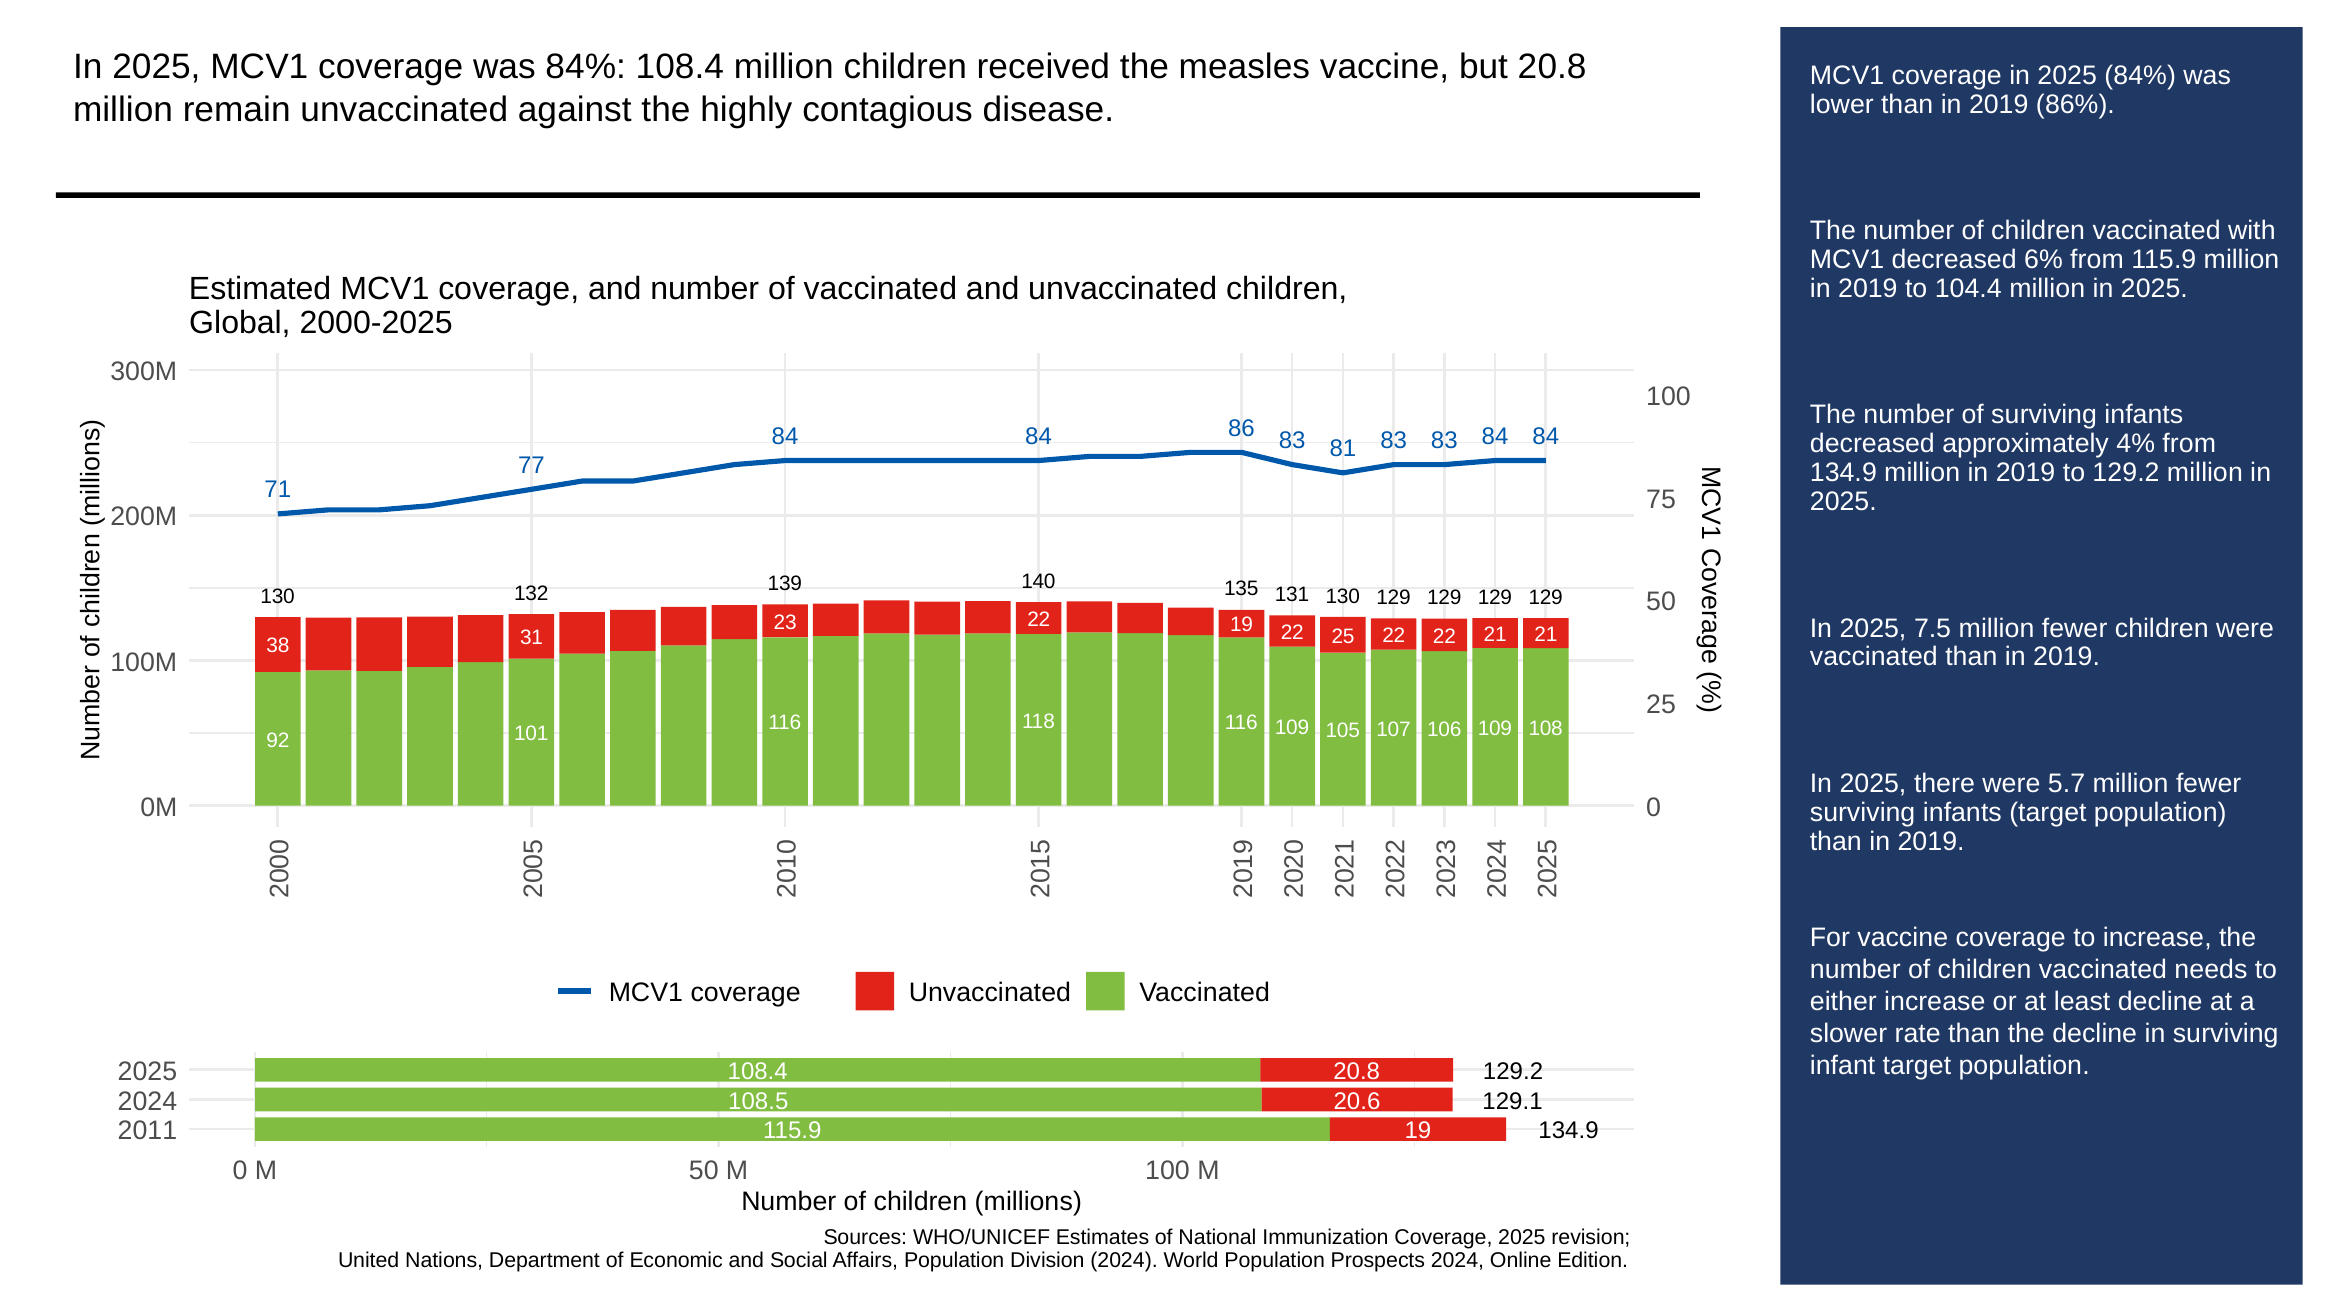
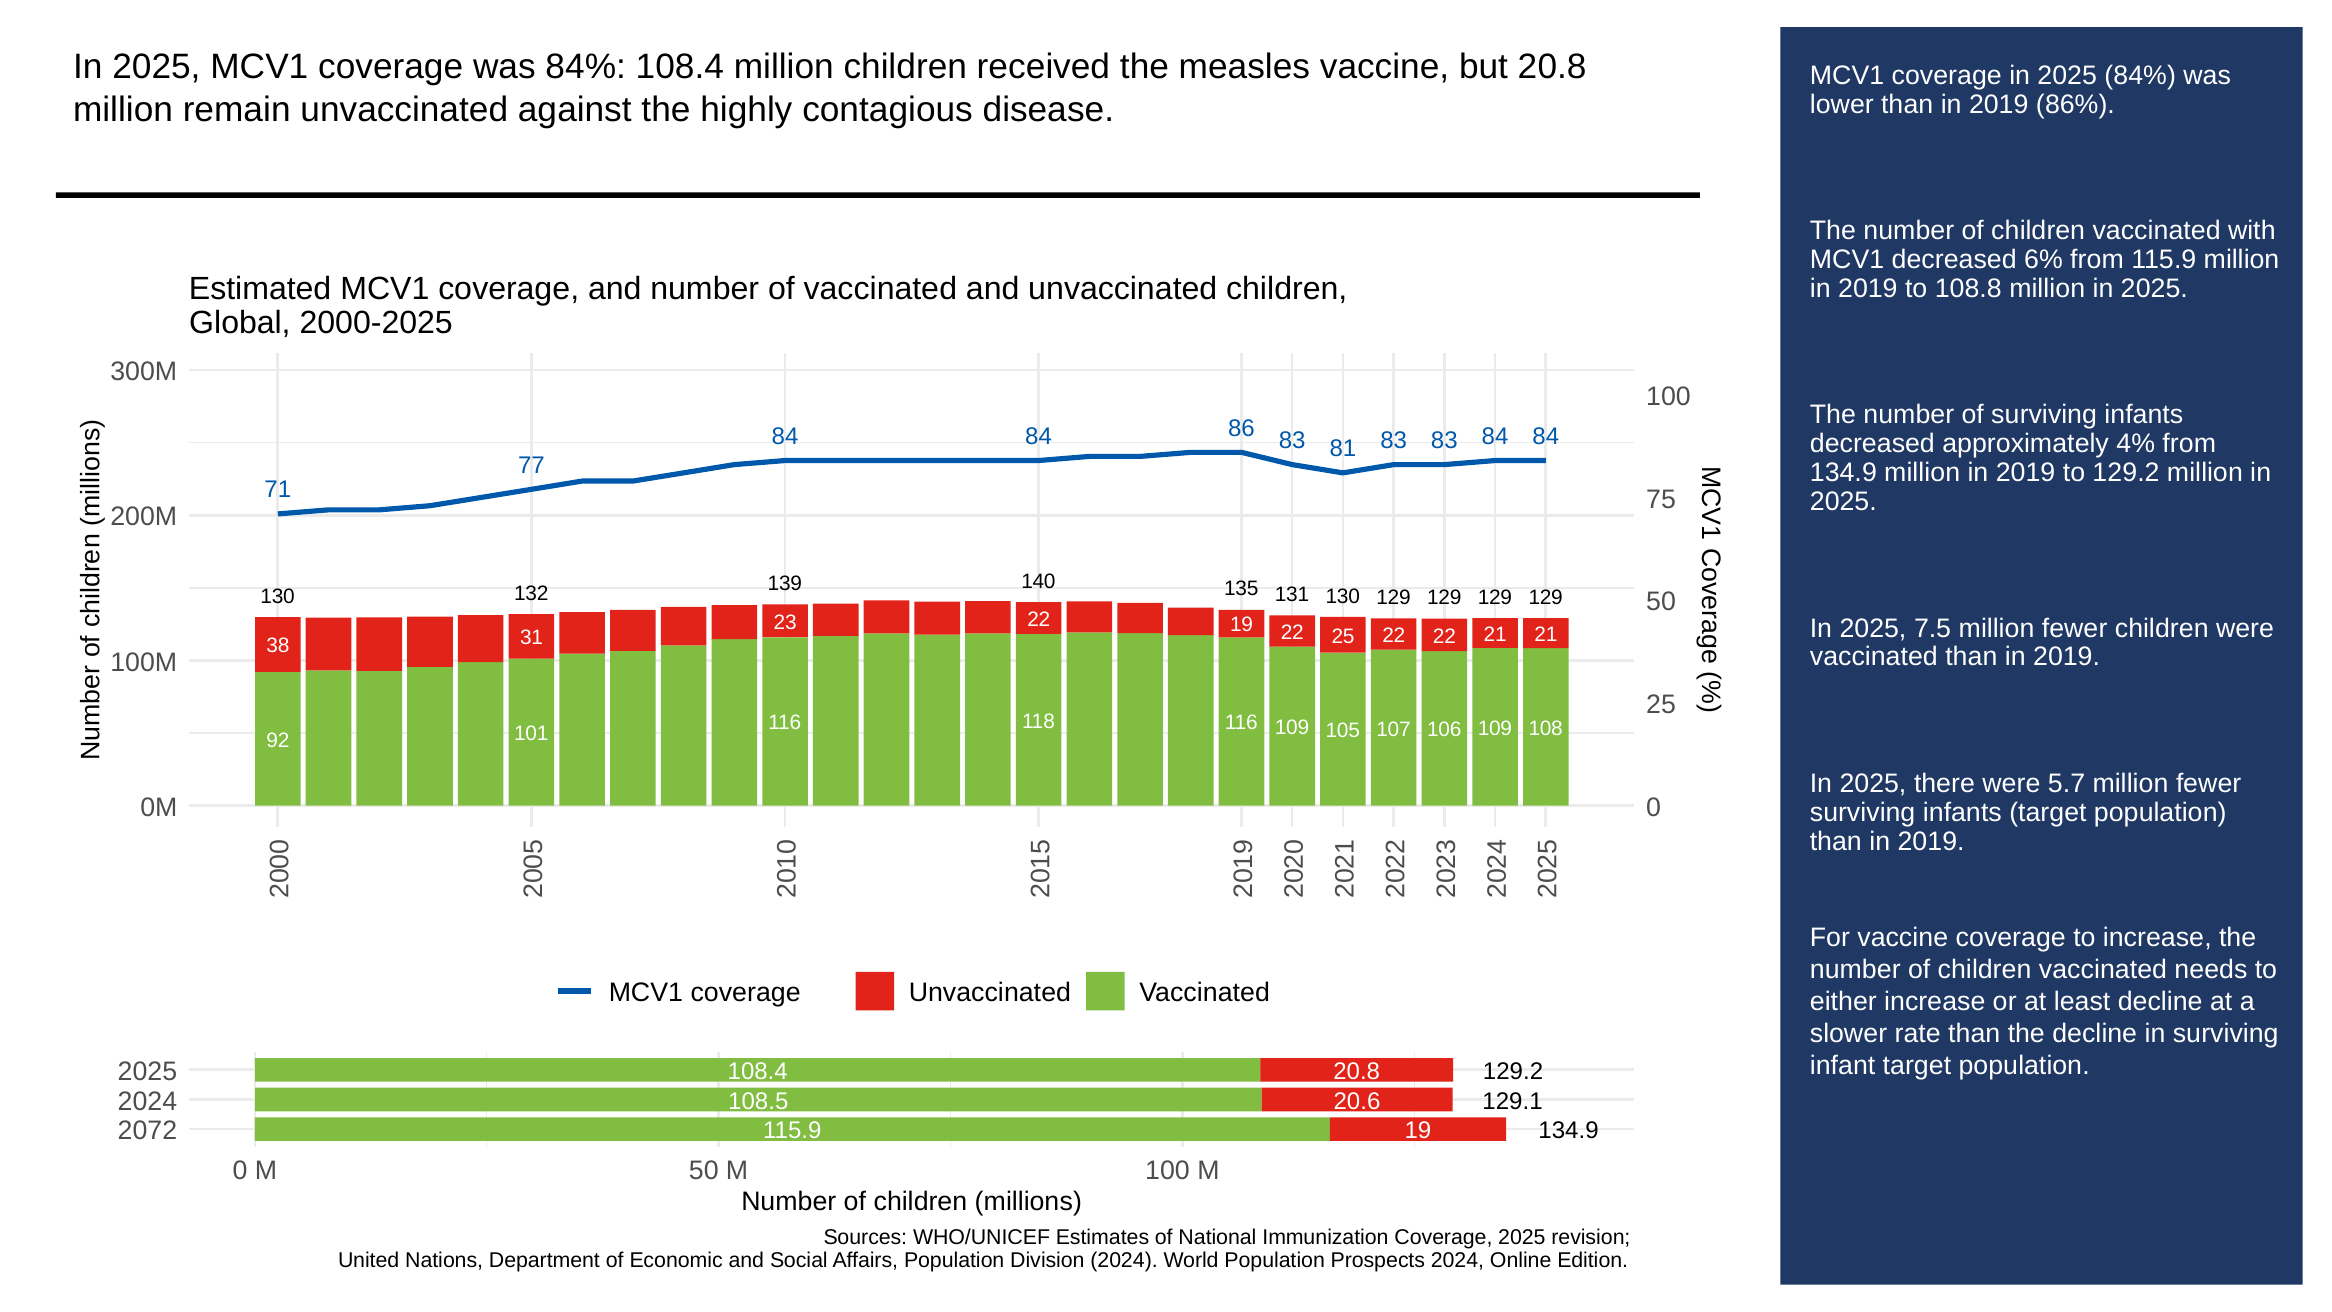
104.4: 104.4 -> 108.8 (1968, 289)
2011: 2011 -> 2072 (147, 1131)
